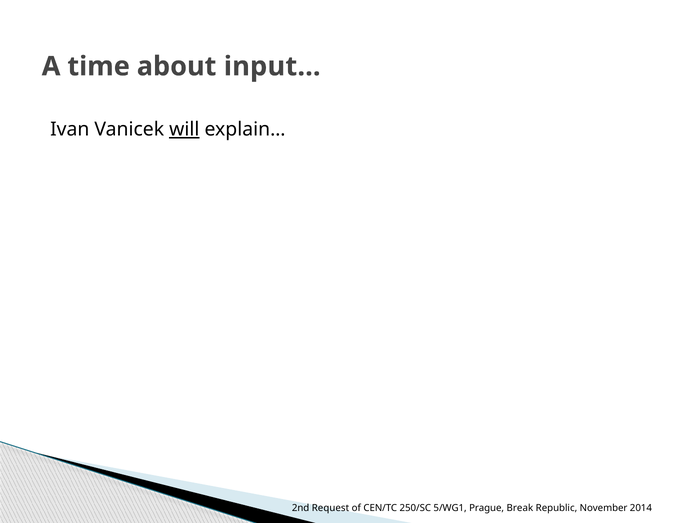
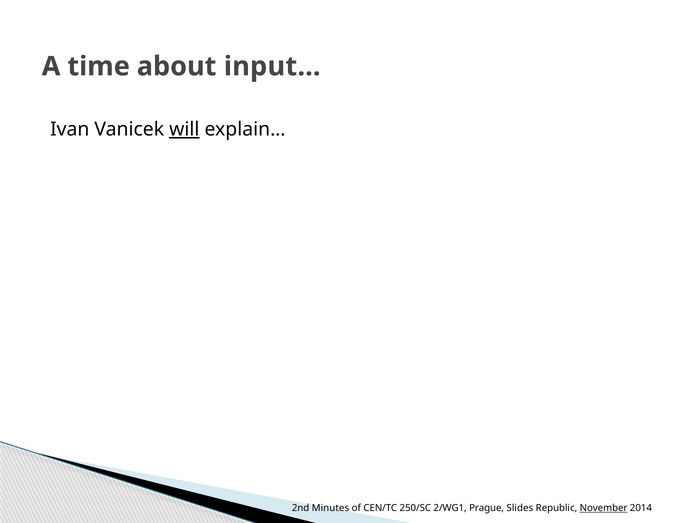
Request: Request -> Minutes (330, 508)
5/WG1: 5/WG1 -> 2/WG1 (450, 508)
Break: Break -> Slides (520, 508)
November underline: none -> present (604, 508)
